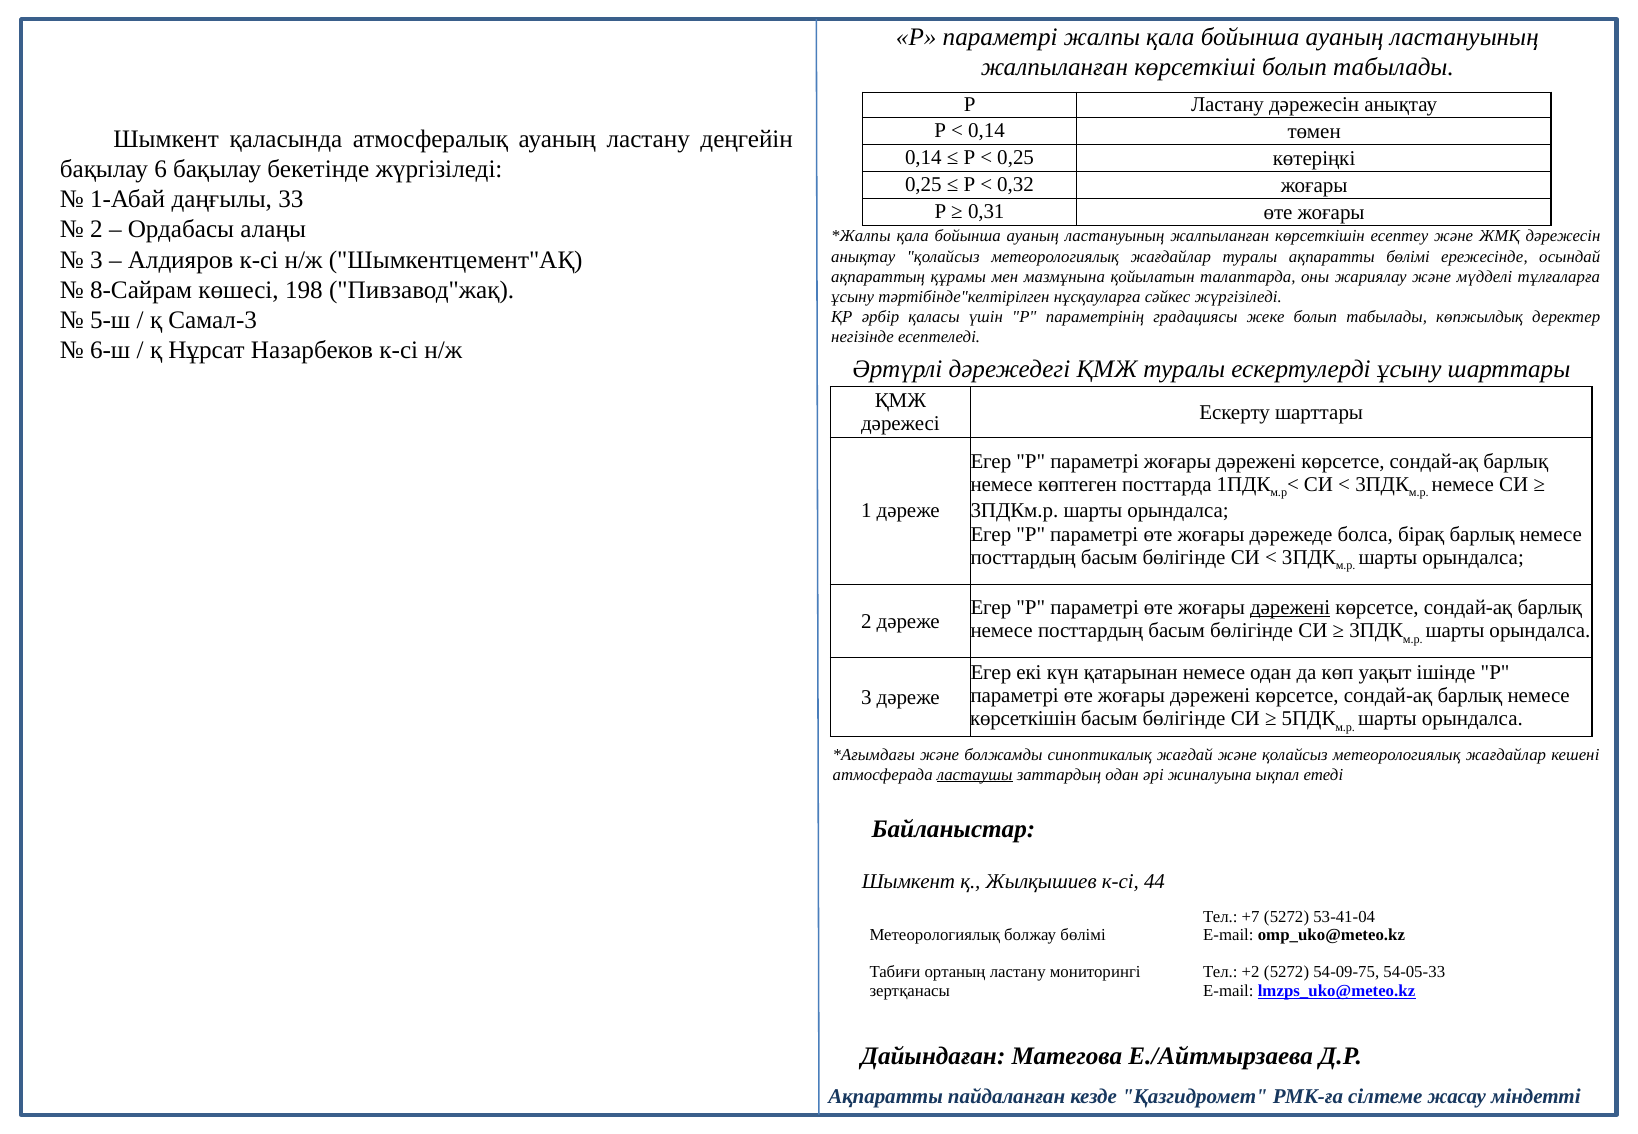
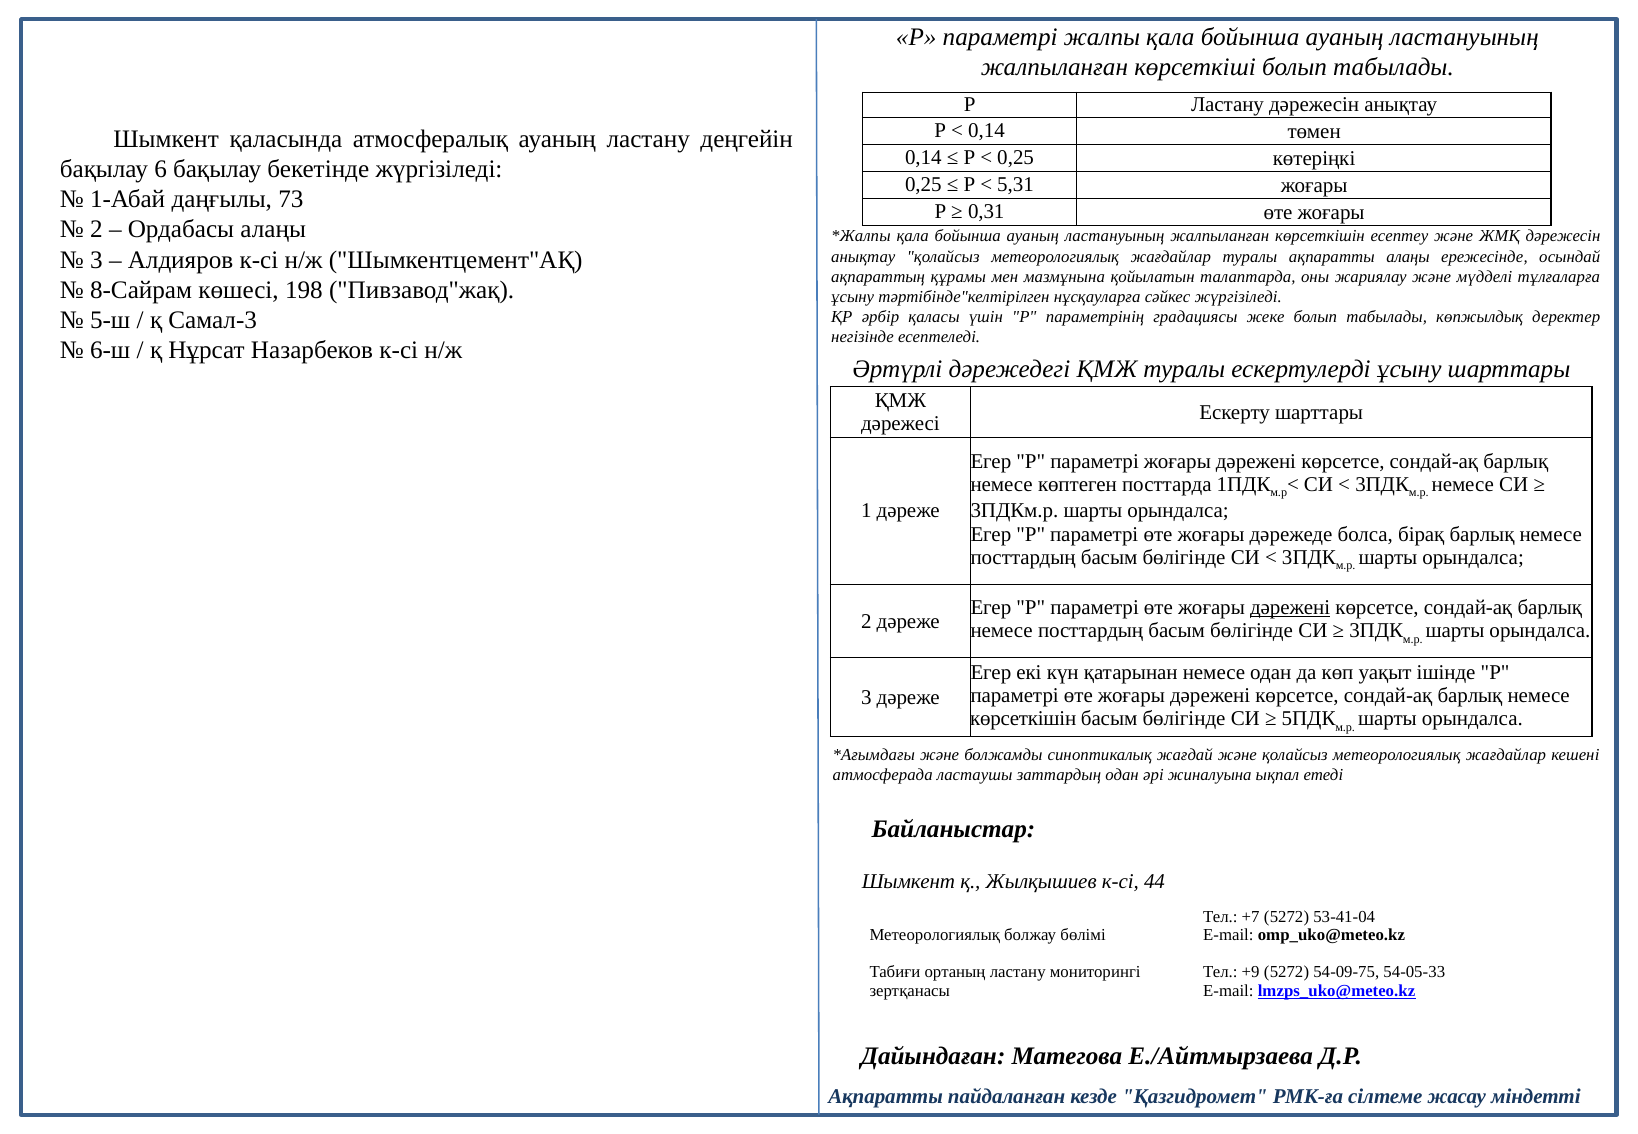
0,32: 0,32 -> 5,31 (1016, 185)
33: 33 -> 73 (291, 199)
ақпаратты бөлімі: бөлімі -> алаңы (1408, 257)
ластаушы underline: present -> none (975, 775)
+2: +2 -> +9 (1251, 972)
